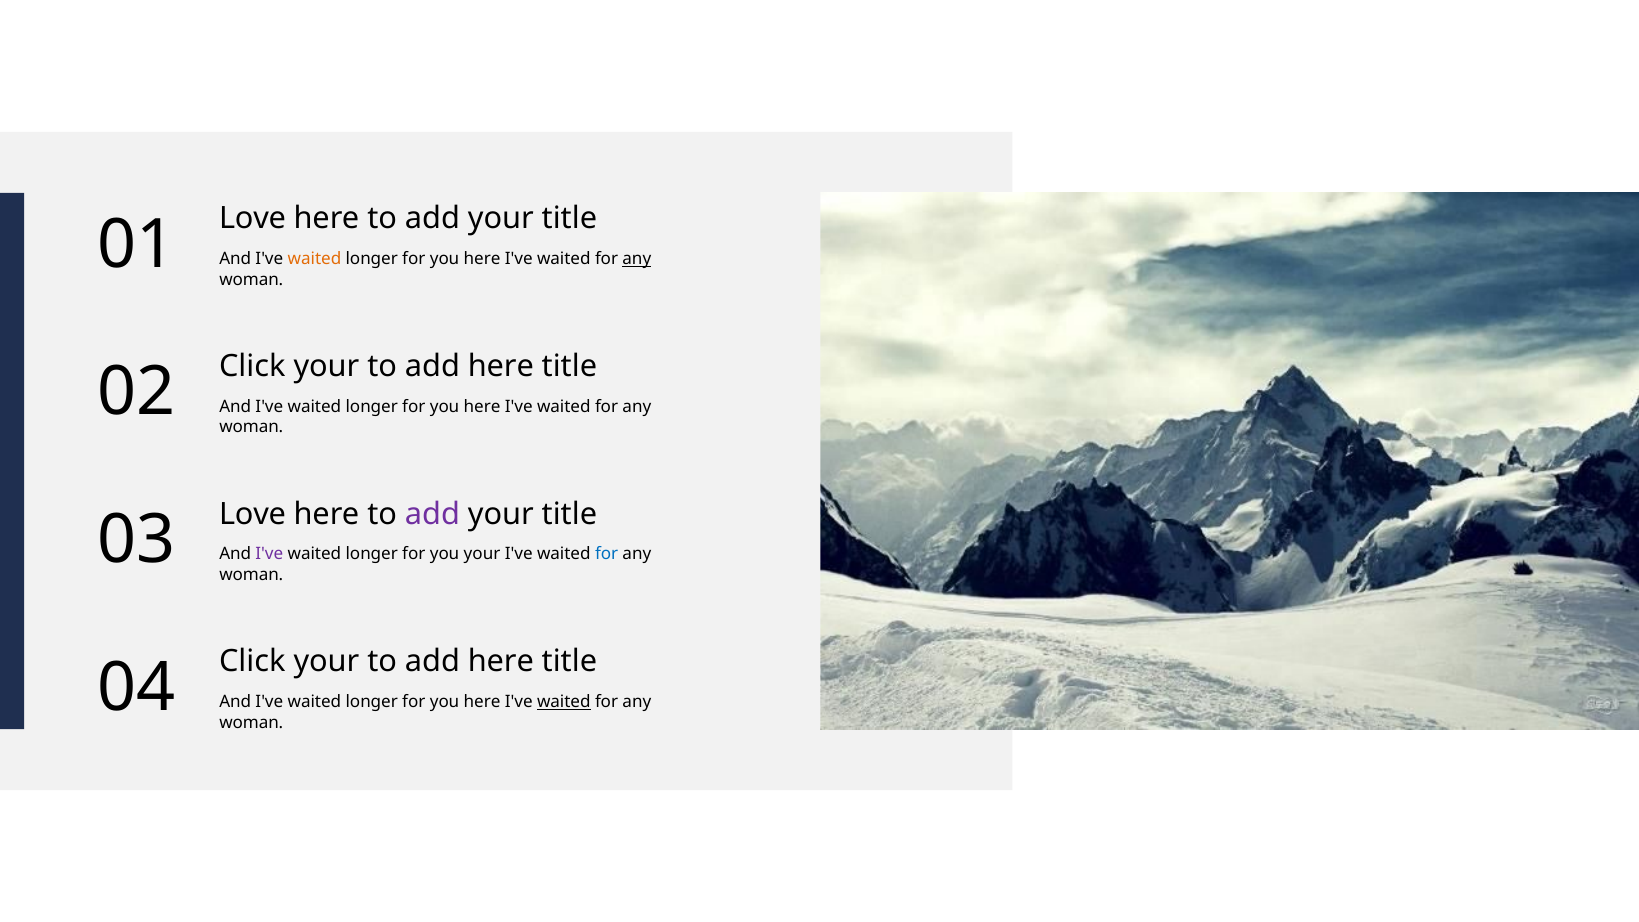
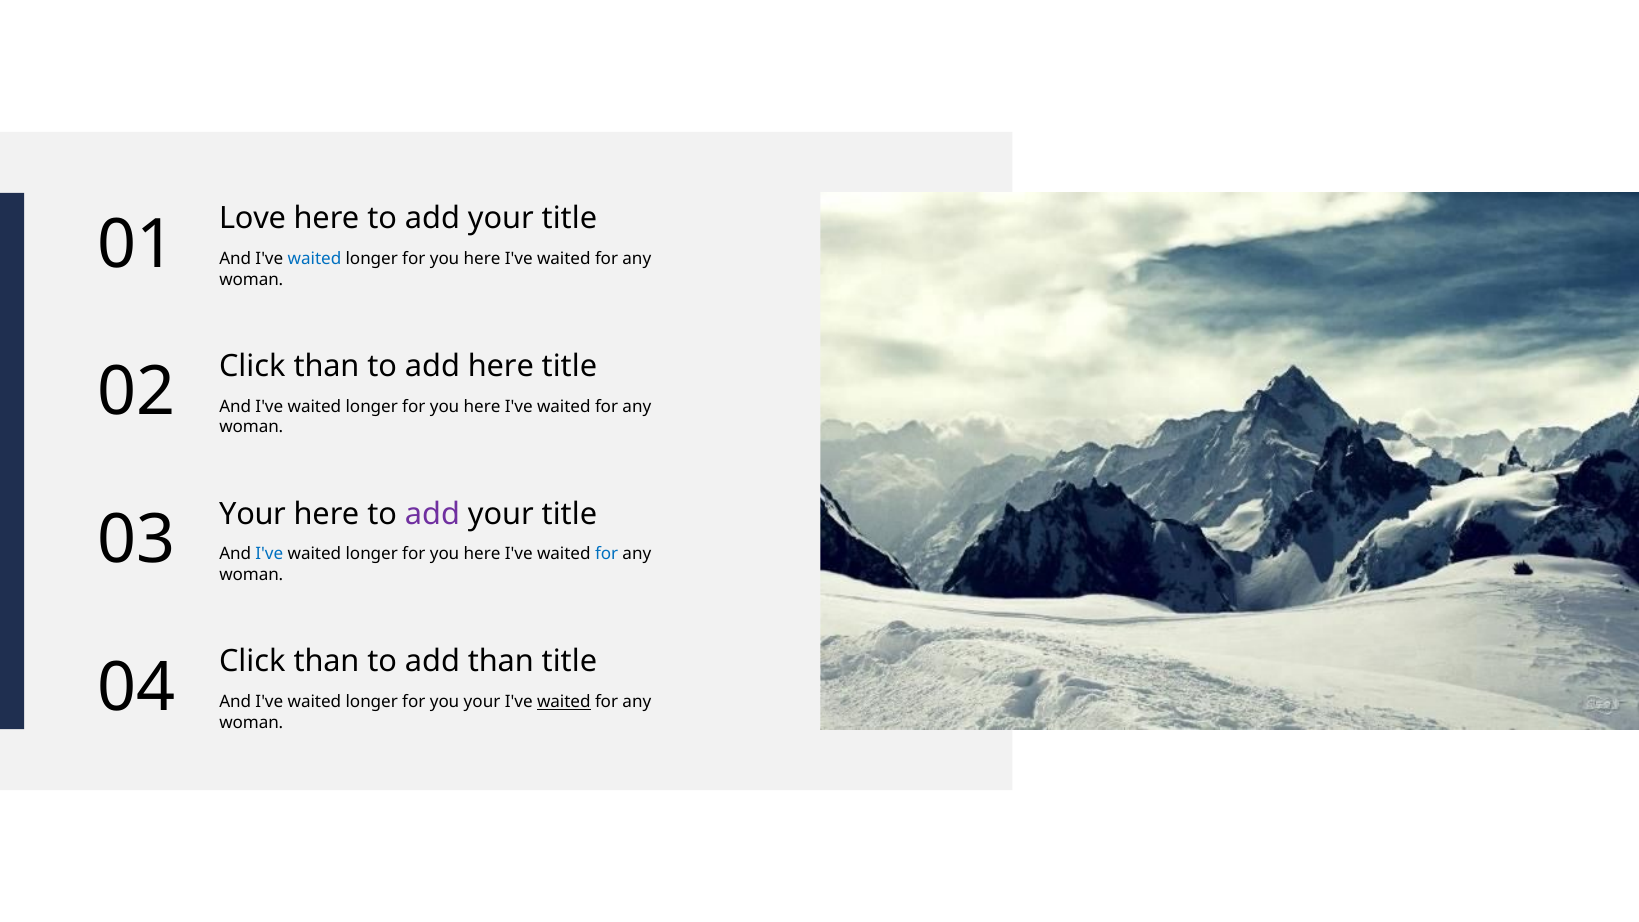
waited colour: orange -> blue (314, 259)
any underline: present -> none (637, 259)
your: your -> than (326, 366)
Love: Love -> Your (253, 514)
I've colour: purple -> blue (269, 554)
your: your -> here (482, 554)
your: your -> than (326, 662)
here: here -> than (501, 662)
here: here -> your (482, 702)
